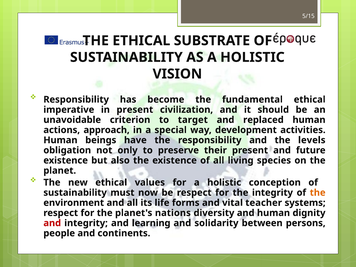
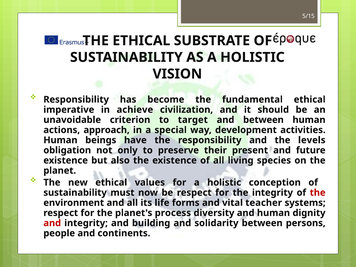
in present: present -> achieve (135, 110)
and replaced: replaced -> between (263, 120)
the colour: orange -> red (318, 193)
nations: nations -> process (173, 213)
learning: learning -> building (151, 223)
